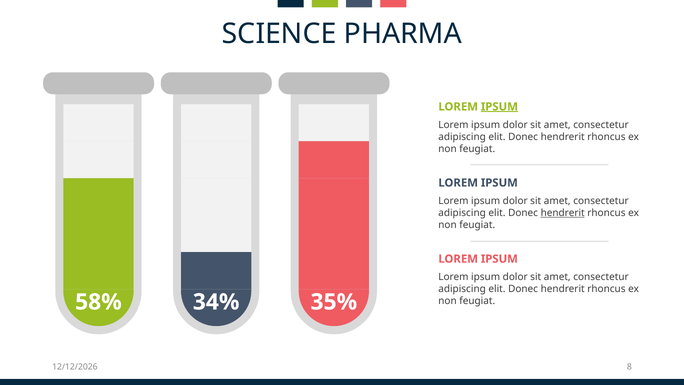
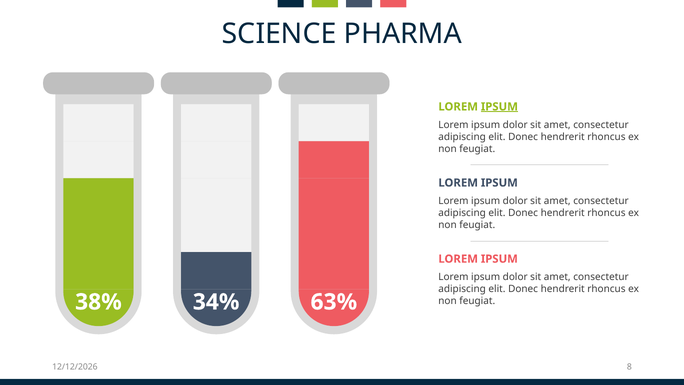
hendrerit underline: present -> none (563, 213)
58%: 58% -> 38% (98, 302)
35%: 35% -> 63% (334, 302)
